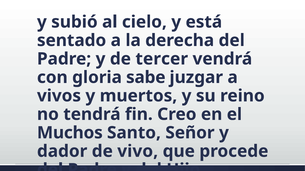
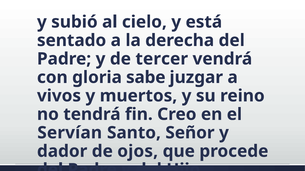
Muchos: Muchos -> Servían (70, 133)
vivo: vivo -> ojos (138, 152)
